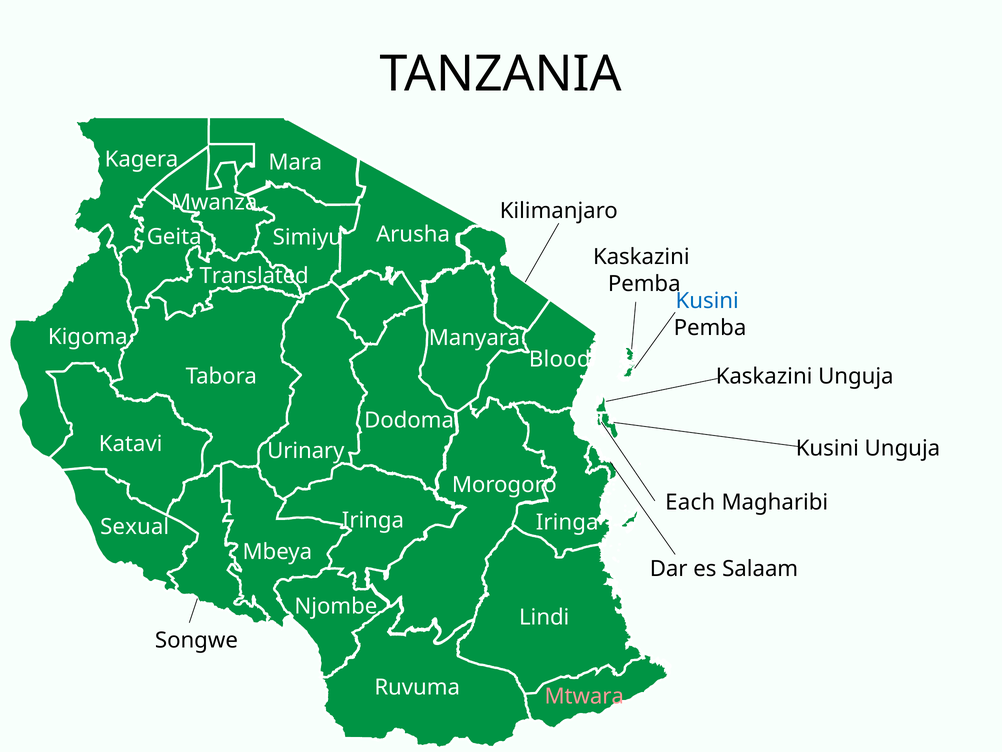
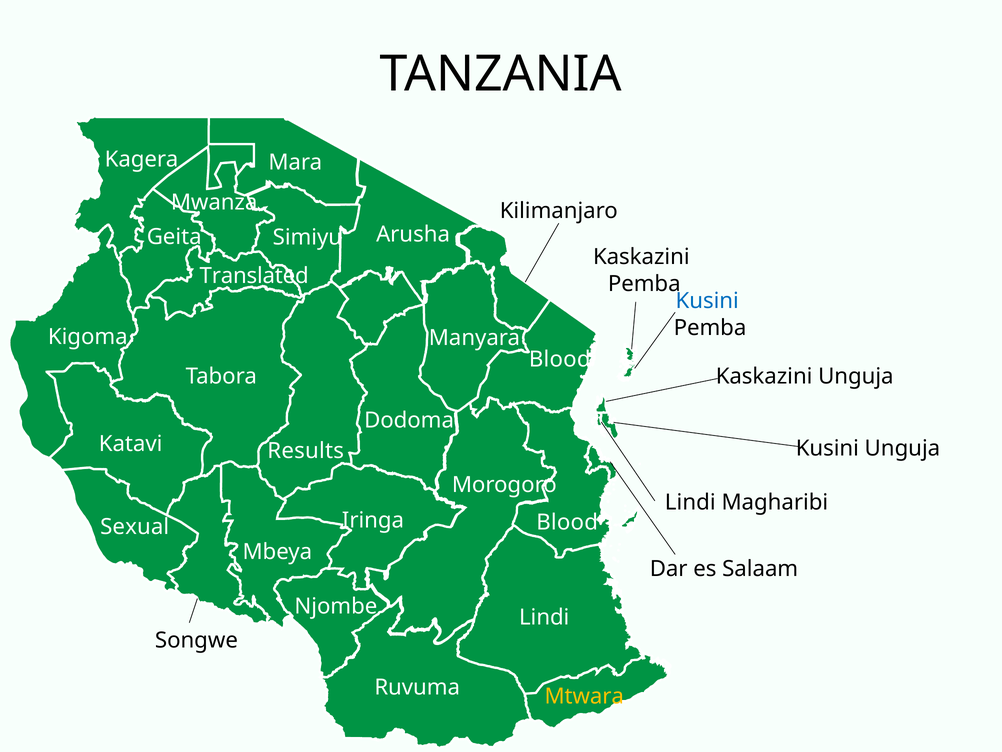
Urinary: Urinary -> Results (306, 451)
Each: Each -> Lindi (690, 502)
Iringa: Iringa -> Blood (567, 522)
Mtwara colour: pink -> yellow (584, 696)
